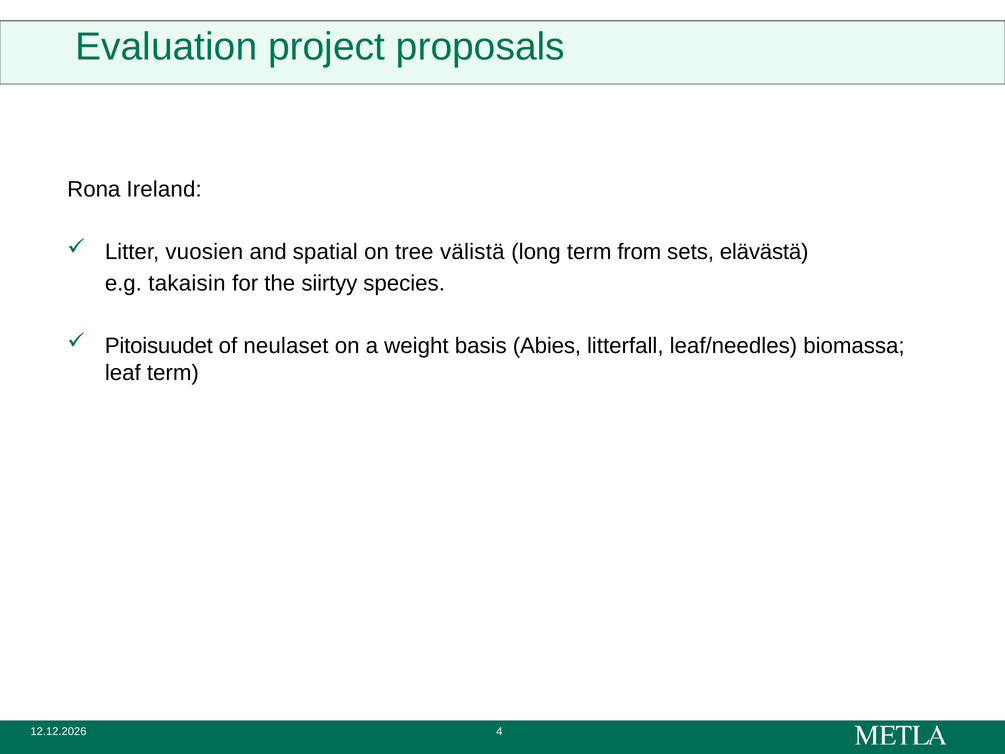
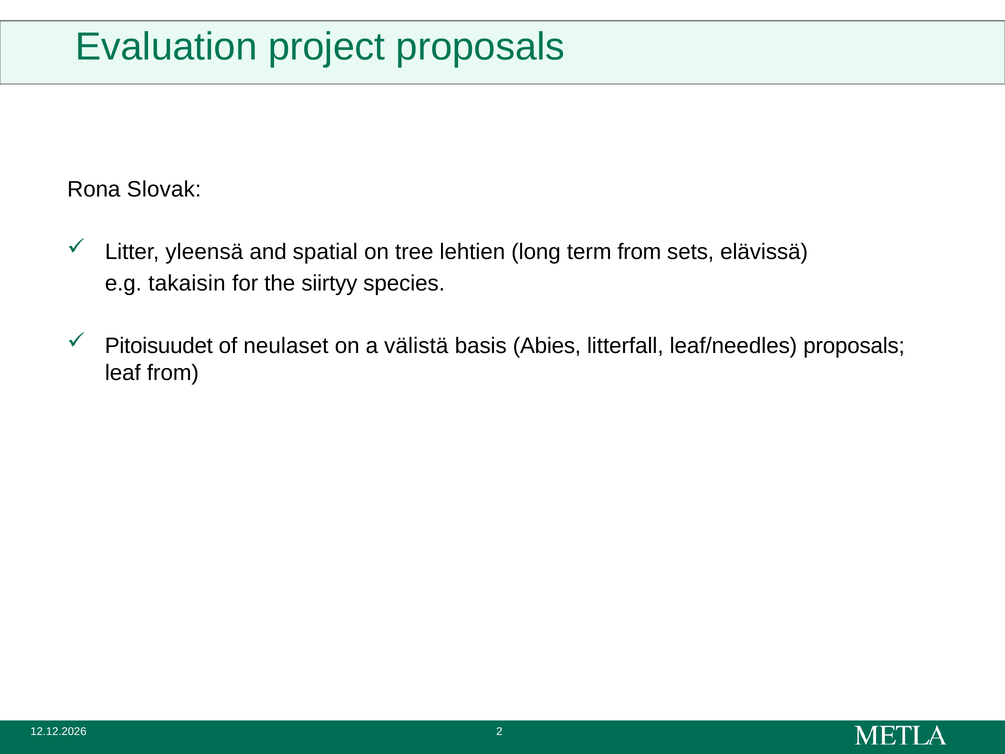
Ireland: Ireland -> Slovak (164, 189)
vuosien: vuosien -> yleensä (204, 252)
välistä: välistä -> lehtien (472, 252)
elävästä: elävästä -> elävissä (764, 252)
weight: weight -> välistä (416, 346)
leaf/needles biomassa: biomassa -> proposals (854, 346)
leaf term: term -> from (173, 373)
4: 4 -> 2 (499, 731)
